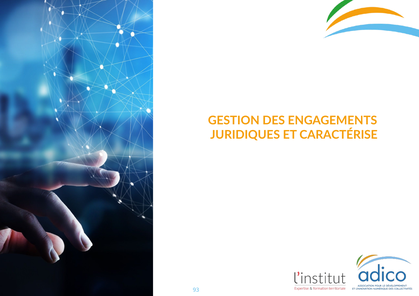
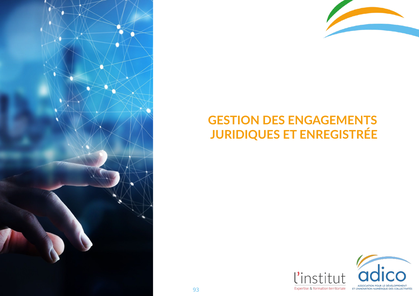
CARACTÉRISE: CARACTÉRISE -> ENREGISTRÉE (338, 135)
